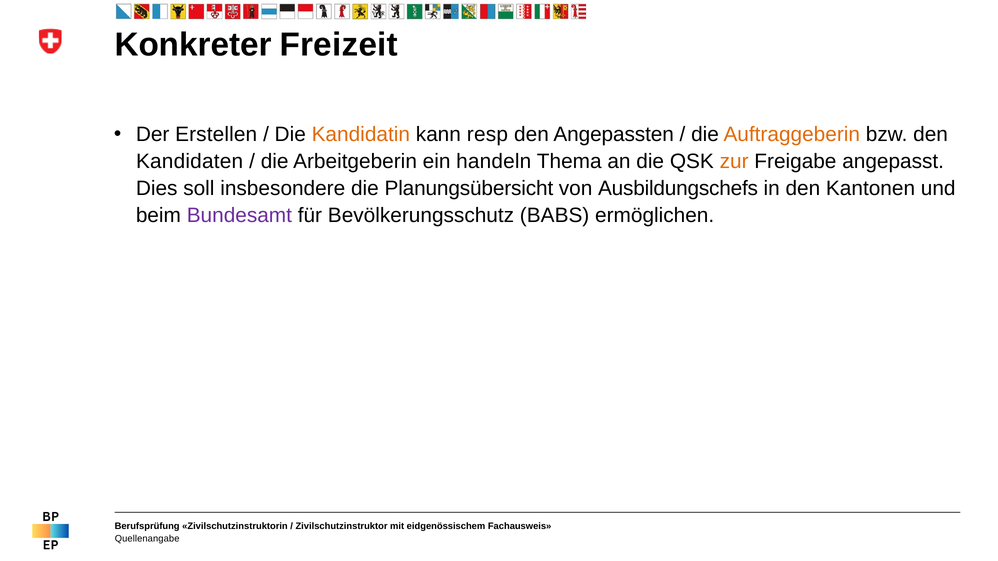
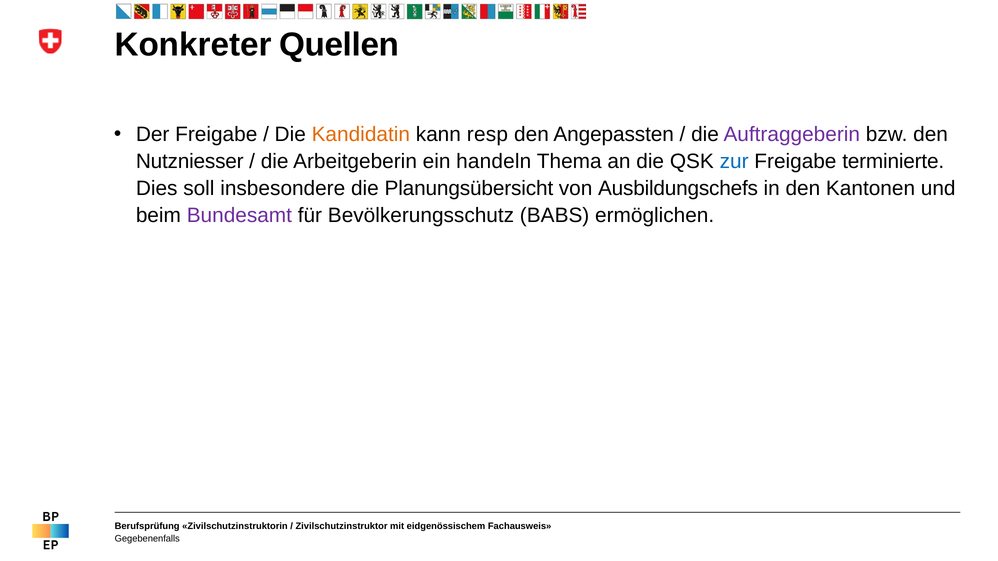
Freizeit: Freizeit -> Quellen (339, 45)
Der Erstellen: Erstellen -> Freigabe (216, 135)
Auftraggeberin colour: orange -> purple (792, 135)
Kandidaten: Kandidaten -> Nutzniesser (190, 162)
zur colour: orange -> blue (734, 162)
angepasst: angepasst -> terminierte (893, 162)
Quellenangabe: Quellenangabe -> Gegebenenfalls (147, 539)
